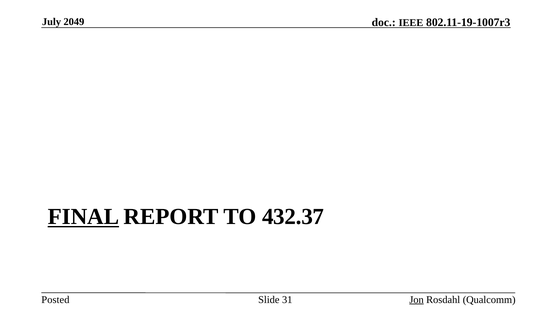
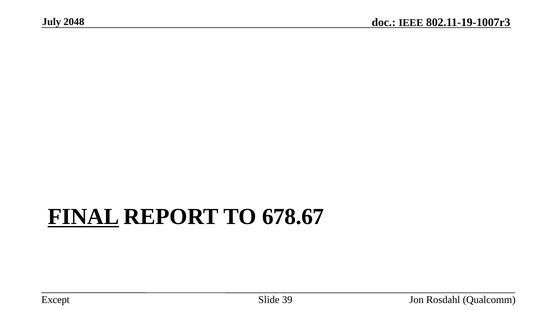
2049: 2049 -> 2048 (74, 22)
432.37: 432.37 -> 678.67 (293, 217)
Posted: Posted -> Except (56, 300)
31: 31 -> 39 (287, 300)
Jon underline: present -> none (417, 300)
